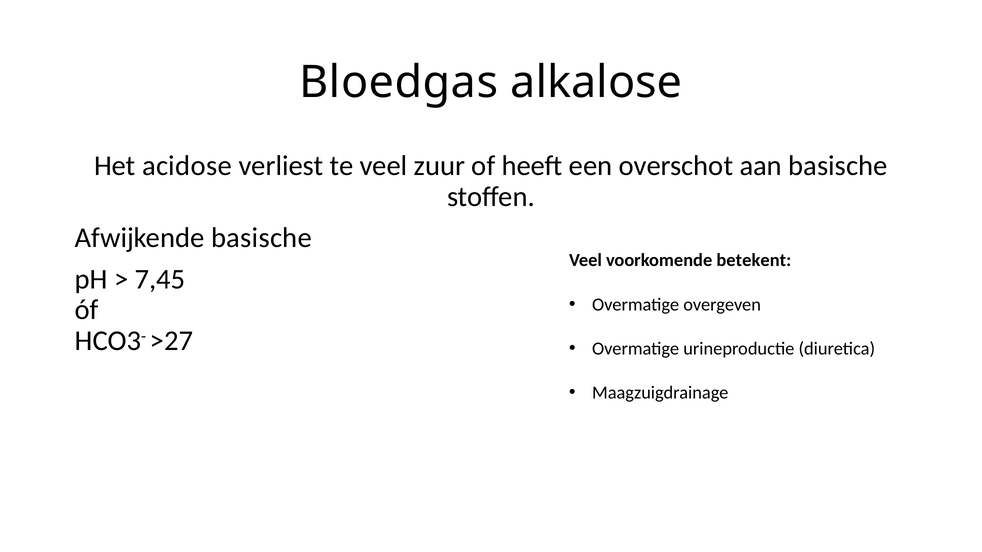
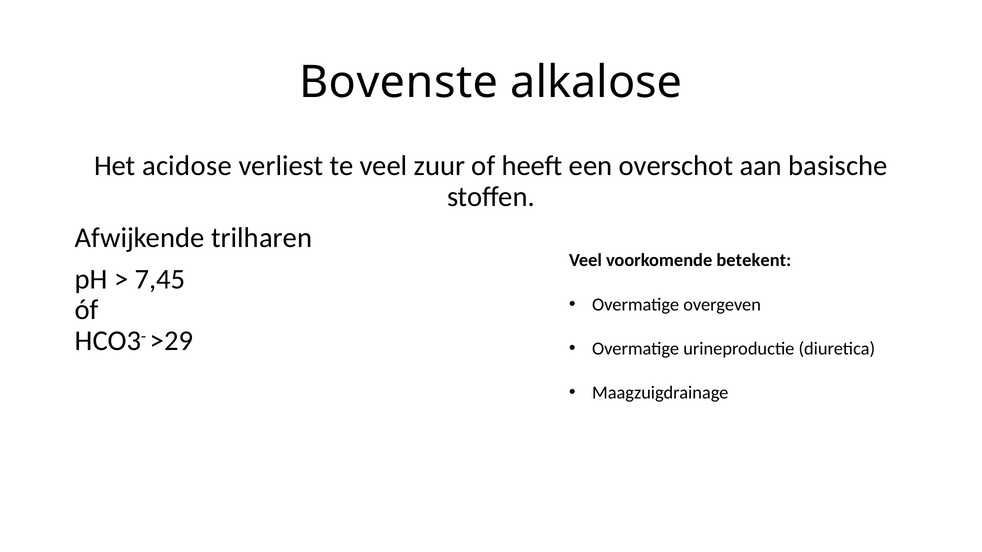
Bloedgas: Bloedgas -> Bovenste (399, 82)
Afwijkende basische: basische -> trilharen (262, 238)
>27: >27 -> >29 (171, 341)
